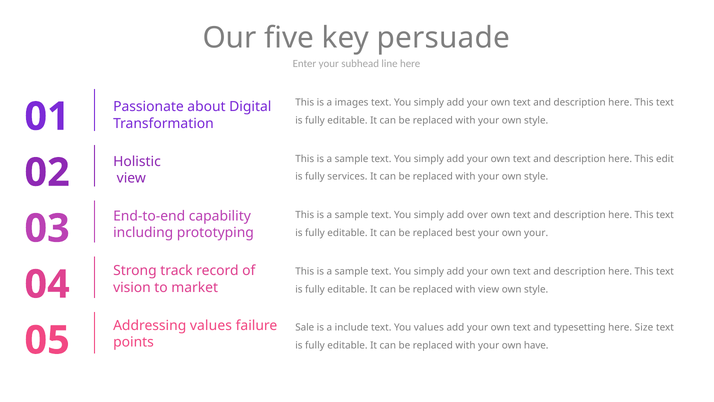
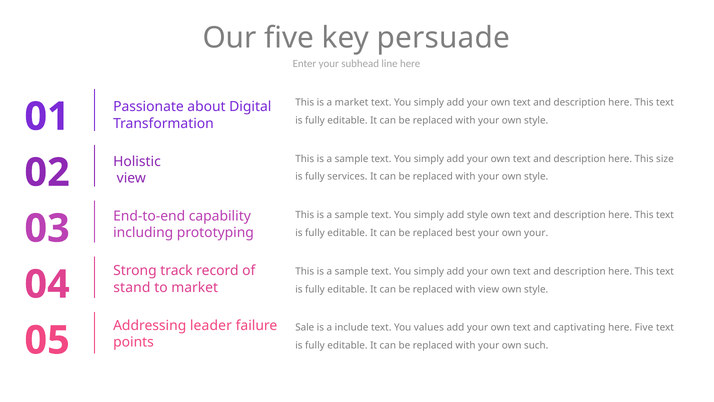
a images: images -> market (352, 102)
edit: edit -> size (665, 159)
add over: over -> style (478, 215)
vision: vision -> stand (132, 287)
Addressing values: values -> leader (211, 325)
typesetting: typesetting -> captivating (580, 327)
here Size: Size -> Five (644, 327)
have: have -> such (536, 345)
